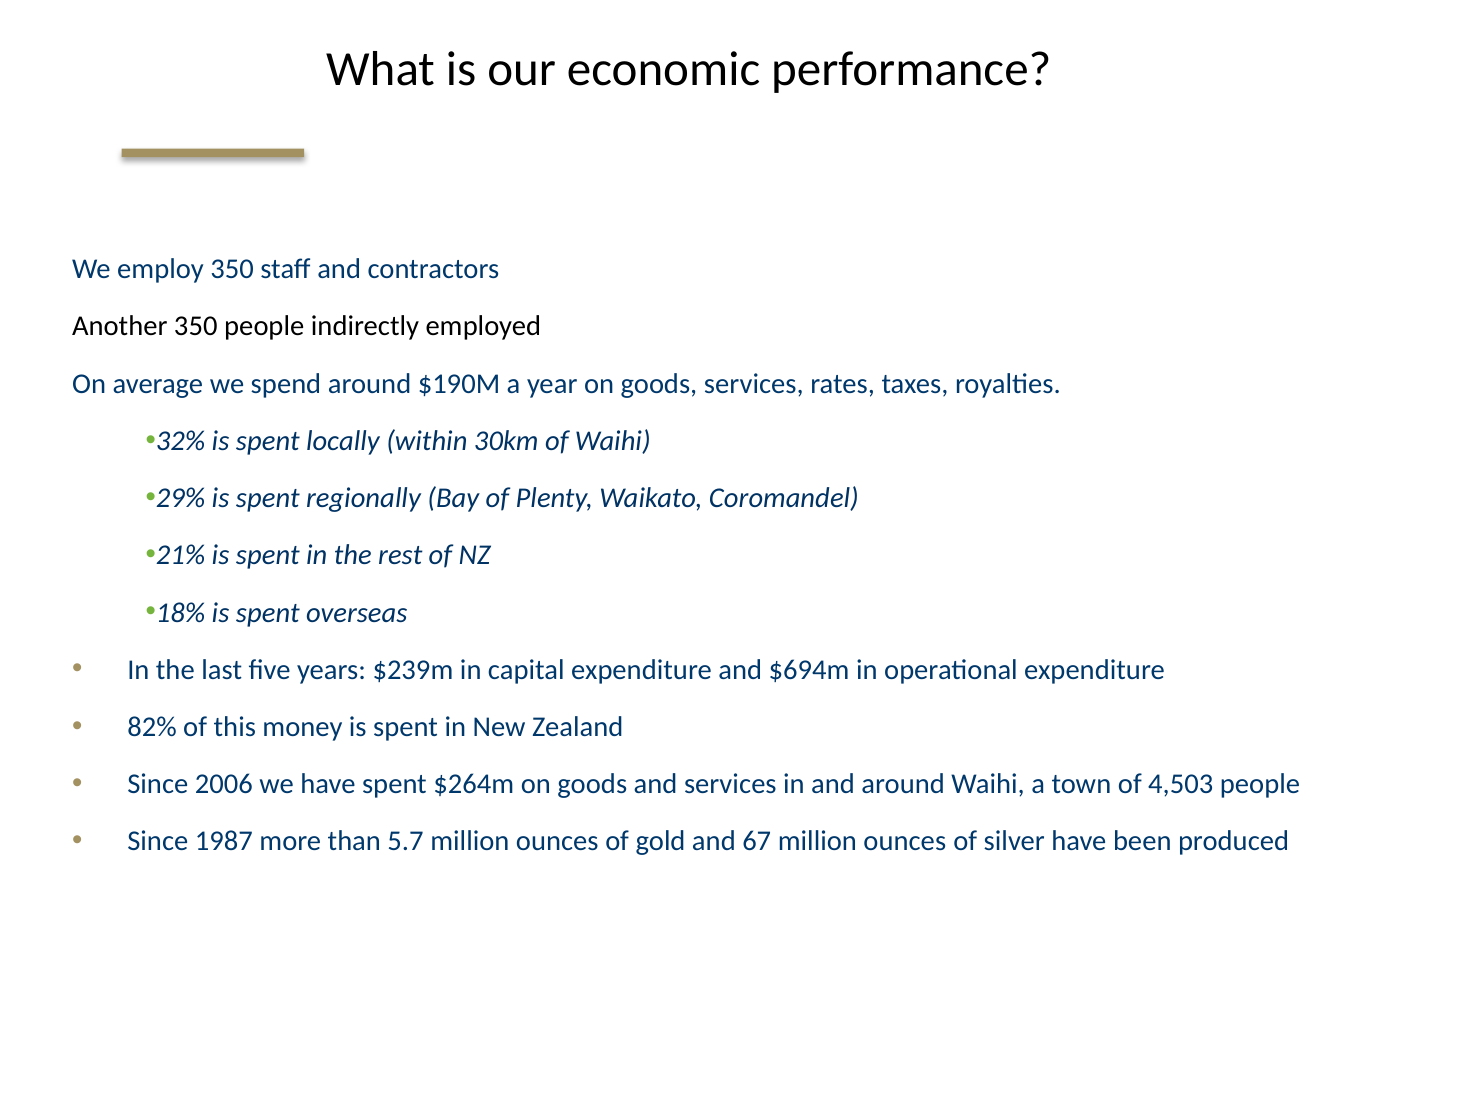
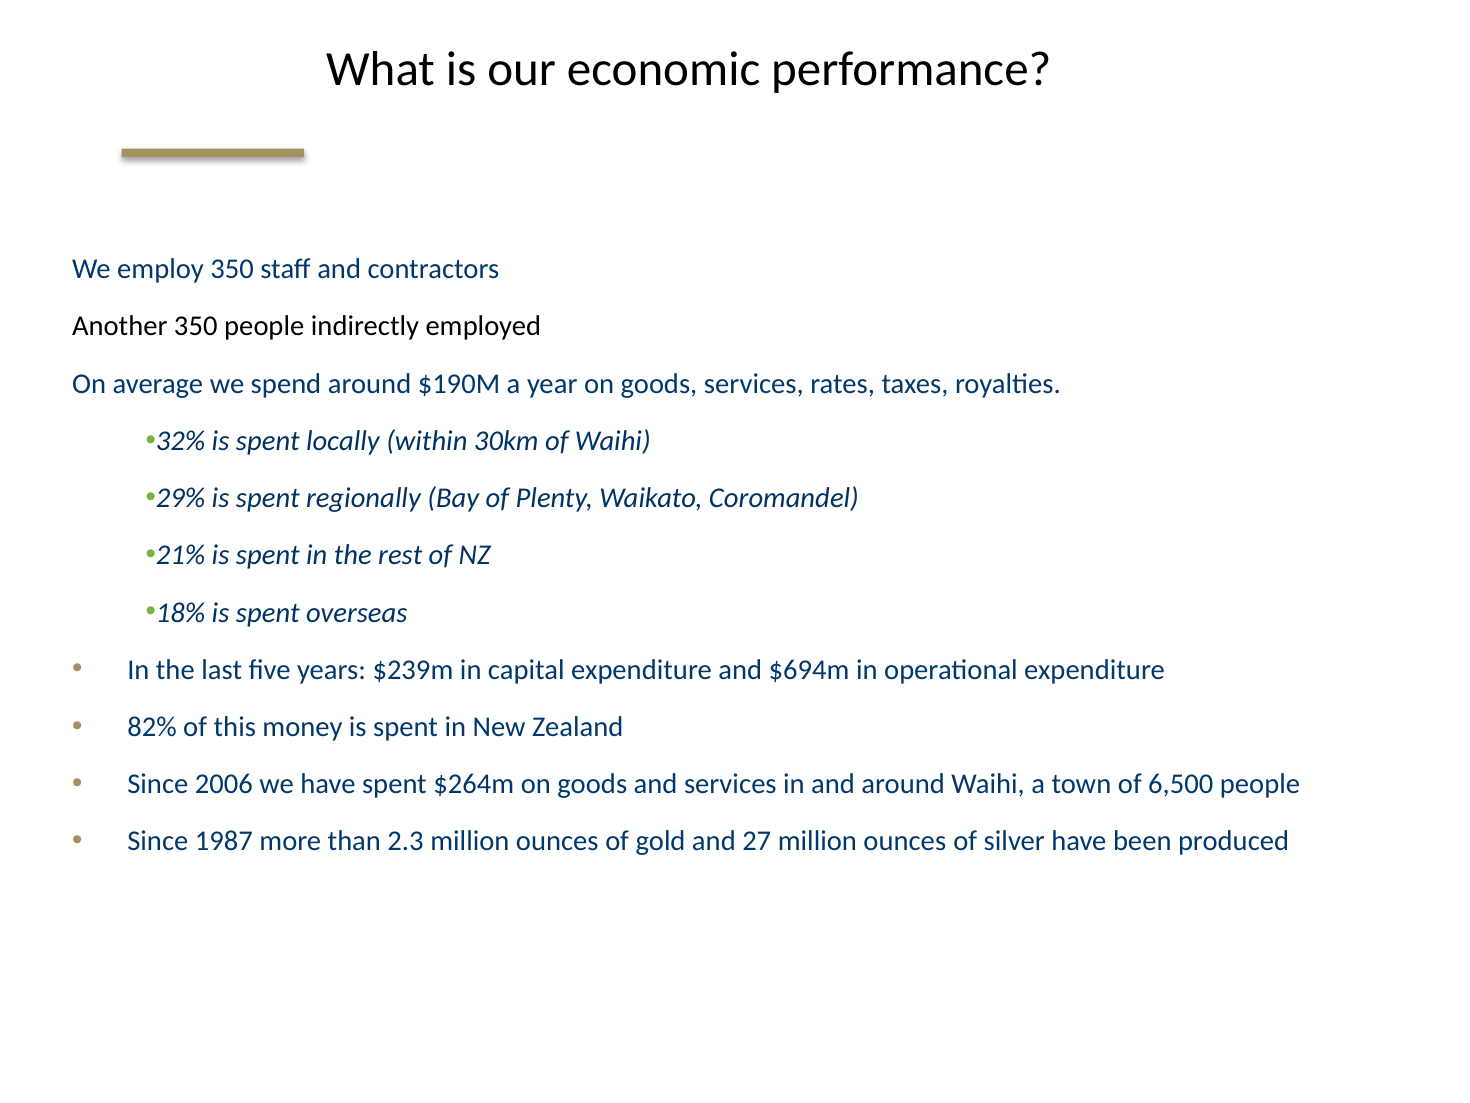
4,503: 4,503 -> 6,500 (1181, 784)
5.7: 5.7 -> 2.3 (406, 841)
67: 67 -> 27 (757, 841)
